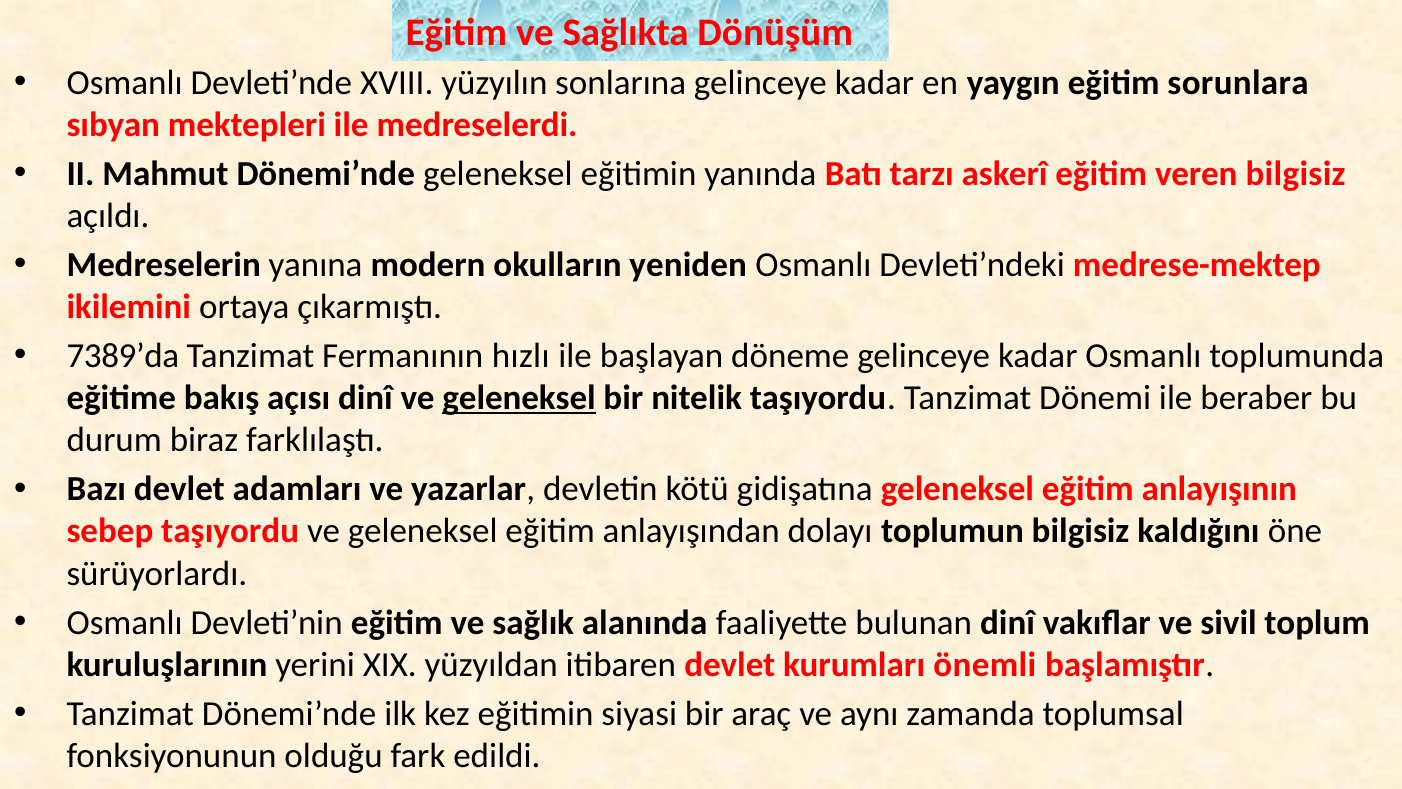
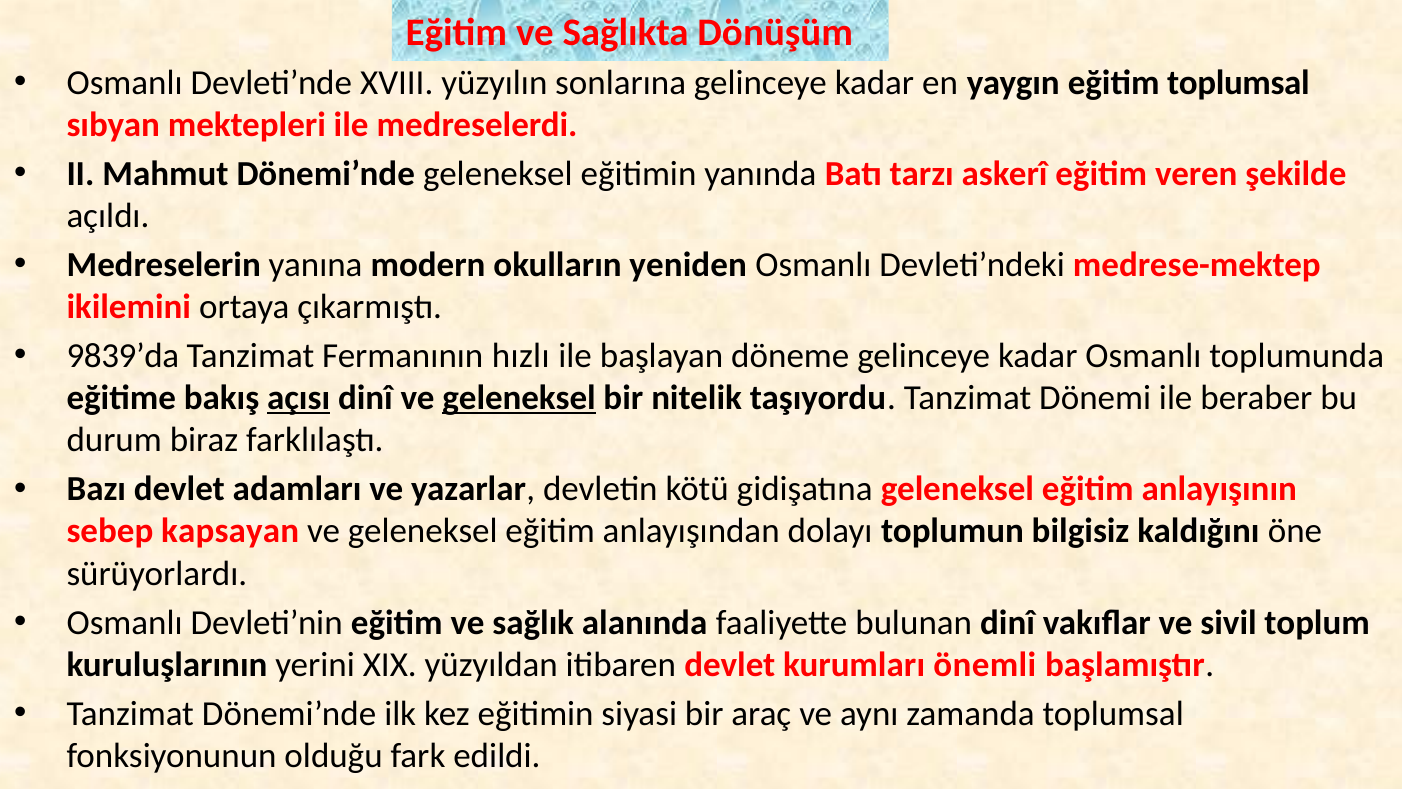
sorunlara: sorunlara -> toplumsal (1238, 83)
veren bilgisiz: bilgisiz -> şekilde (1296, 174)
7389’da: 7389’da -> 9839’da (123, 356)
açısı underline: none -> present (299, 398)
sebep taşıyordu: taşıyordu -> kapsayan (230, 531)
